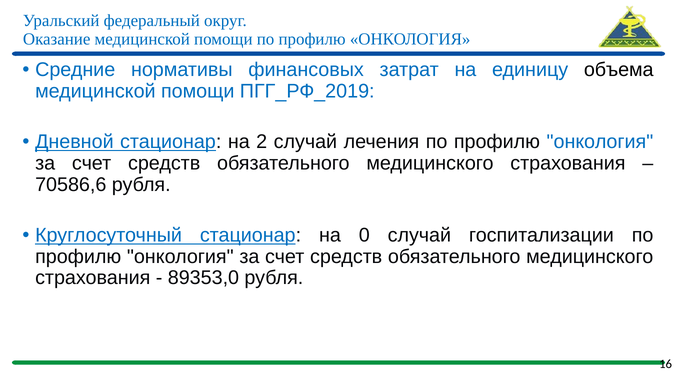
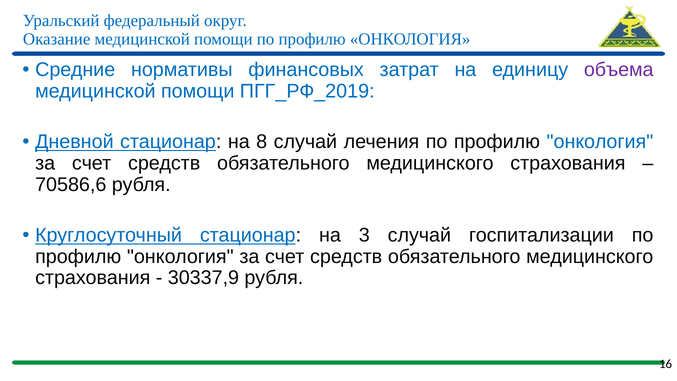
объема colour: black -> purple (619, 70)
2: 2 -> 8 (262, 142)
0: 0 -> 3 (364, 235)
89353,0: 89353,0 -> 30337,9 (203, 278)
